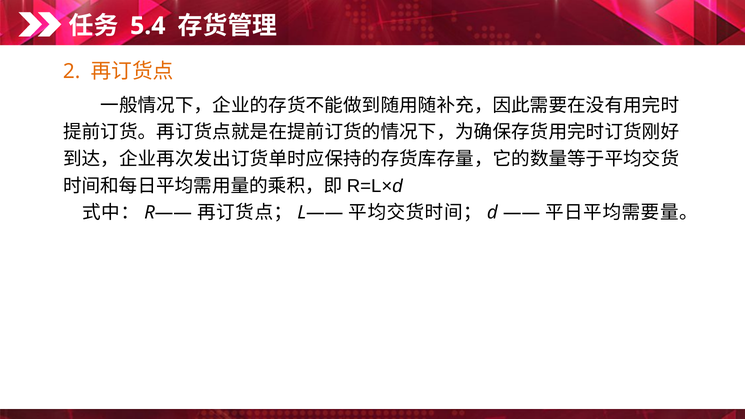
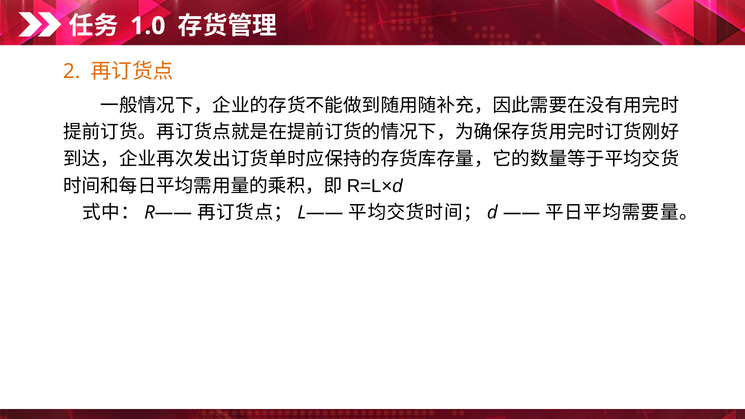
5.4: 5.4 -> 1.0 (148, 26)
